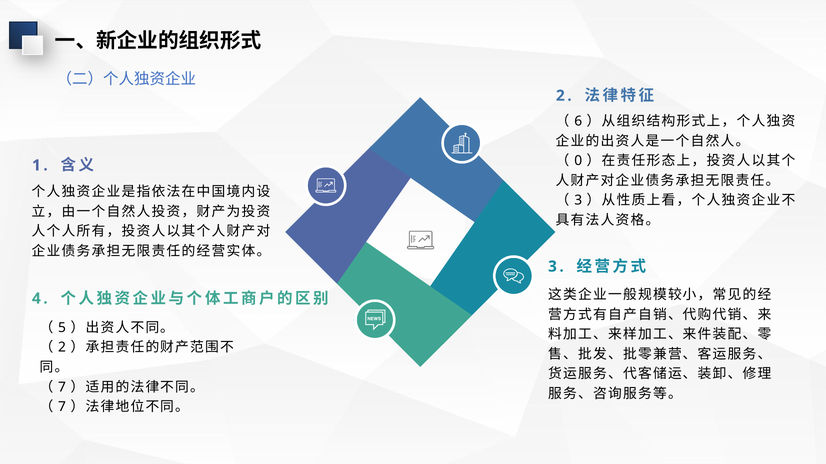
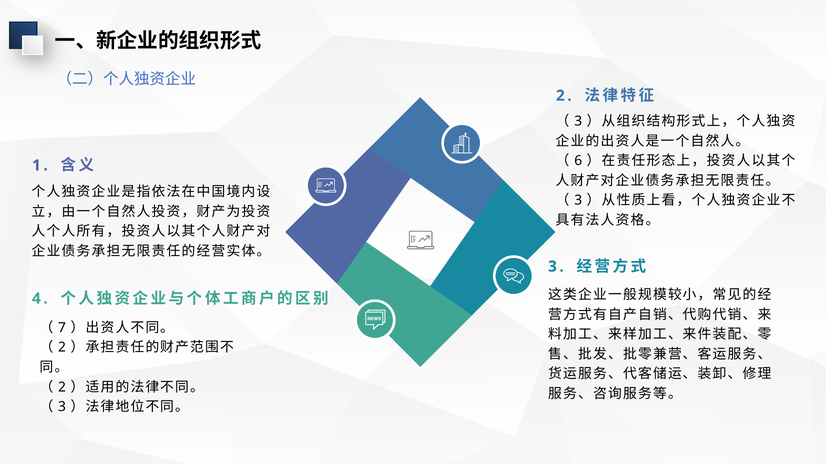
6: 6 -> 3 (578, 121)
0: 0 -> 6 (578, 161)
5: 5 -> 7 (62, 328)
7: 7 -> 2 (62, 388)
7: 7 -> 3 (62, 407)
